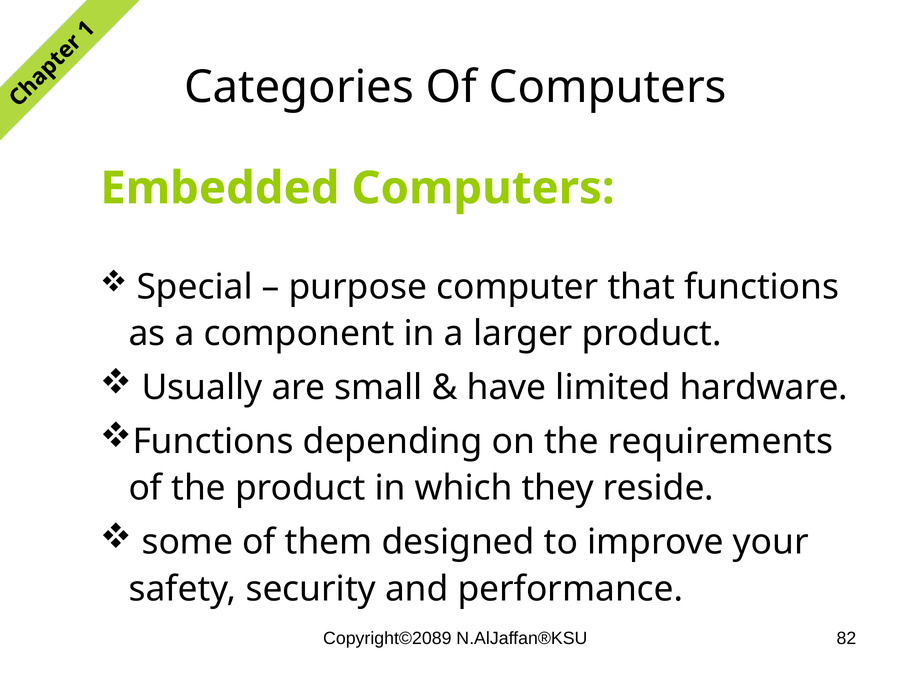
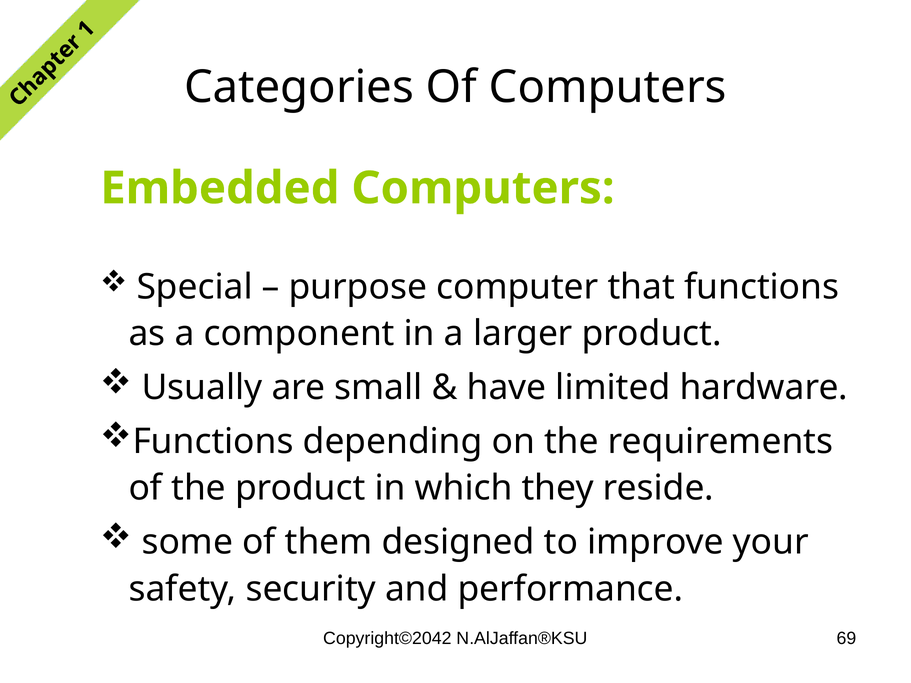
Copyright©2089: Copyright©2089 -> Copyright©2042 (387, 639)
82: 82 -> 69 (846, 639)
